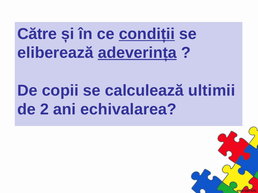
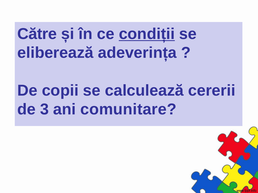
adeverința underline: present -> none (137, 53)
ultimii: ultimii -> cererii (212, 91)
2: 2 -> 3 (44, 110)
echivalarea: echivalarea -> comunitare (128, 110)
